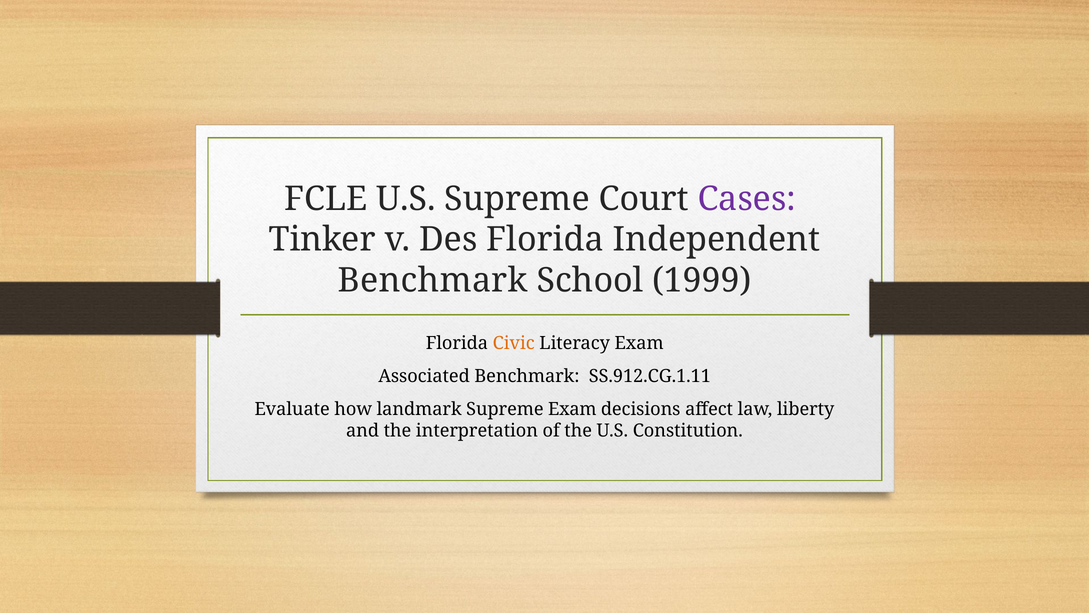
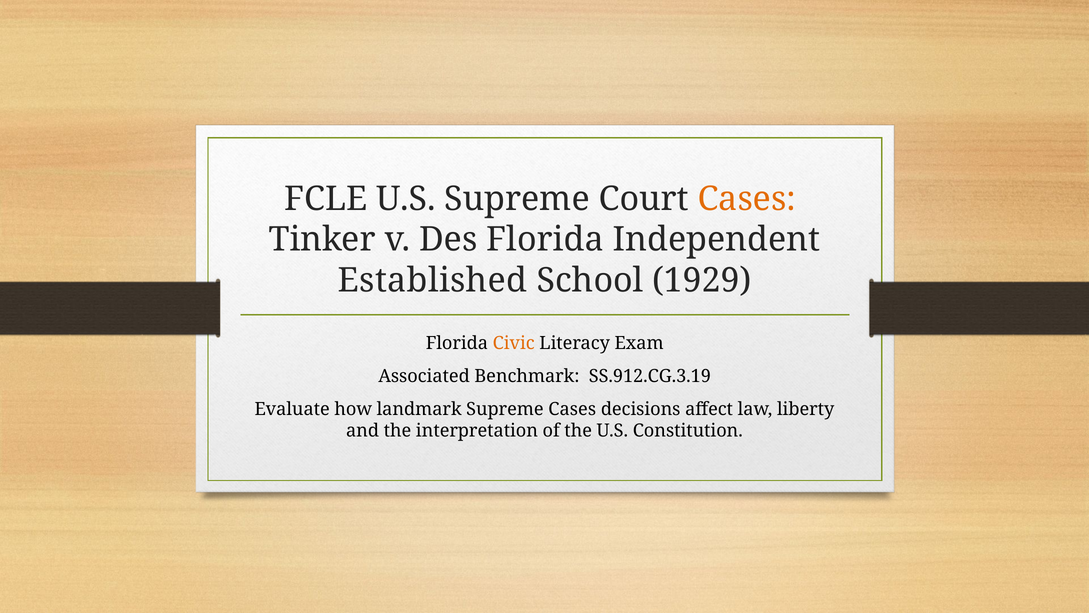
Cases colour: purple -> orange (747, 199)
Benchmark: Benchmark -> Established (433, 280)
1999: 1999 -> 1929 (702, 280)
SS.912.CG.1.11: SS.912.CG.1.11 -> SS.912.CG.3.19 (650, 376)
Supreme Exam: Exam -> Cases (572, 409)
